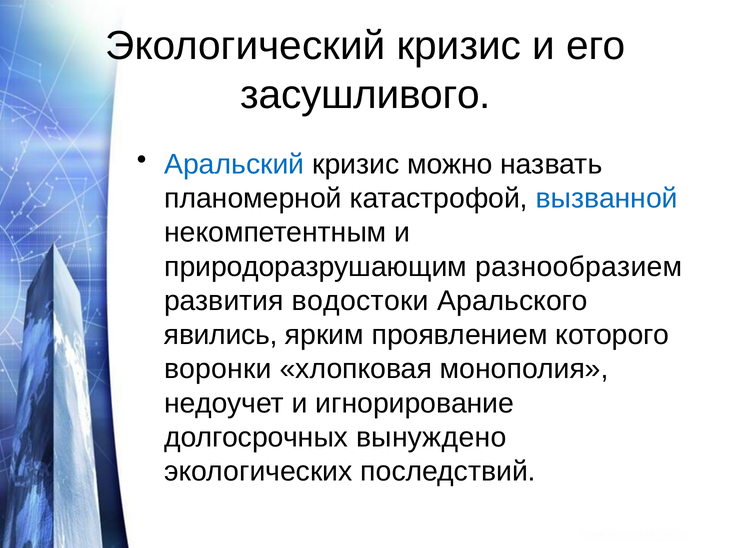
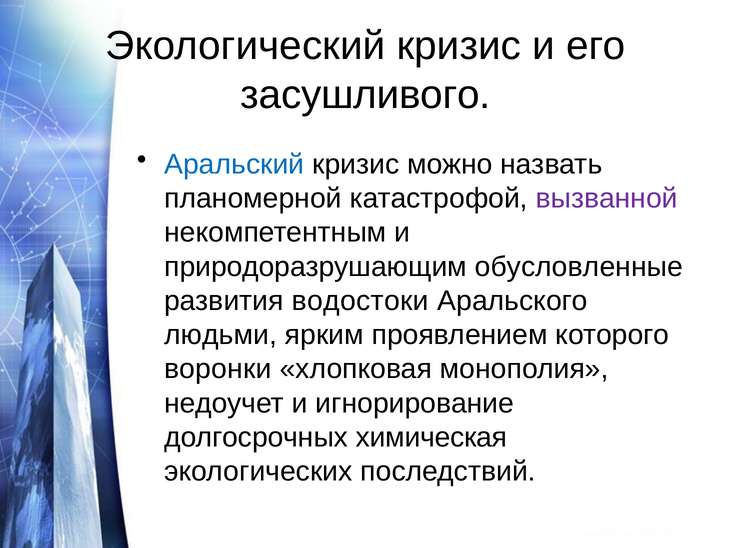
вызванной colour: blue -> purple (607, 199)
разнообразием: разнообразием -> обусловленные (579, 267)
явились: явились -> людьми (221, 335)
вынуждено: вынуждено -> химическая (431, 437)
